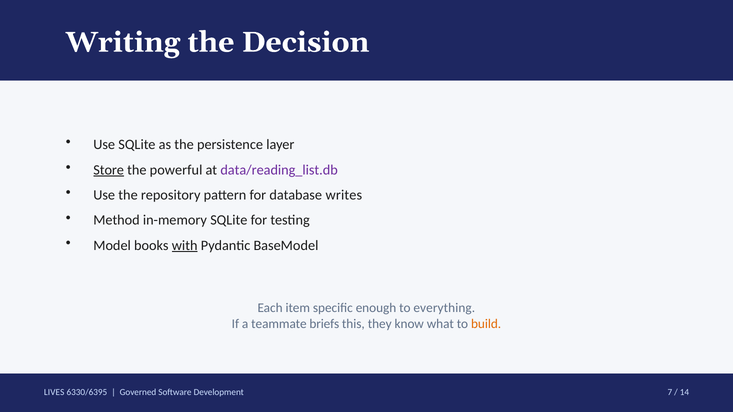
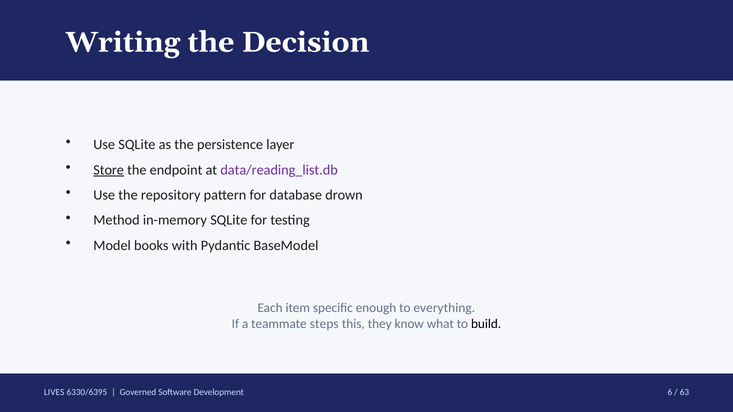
powerful: powerful -> endpoint (176, 170)
writes: writes -> drown (344, 195)
with underline: present -> none (185, 246)
briefs: briefs -> steps (324, 324)
build colour: orange -> black (486, 324)
7: 7 -> 6 (670, 393)
14: 14 -> 63 (684, 393)
